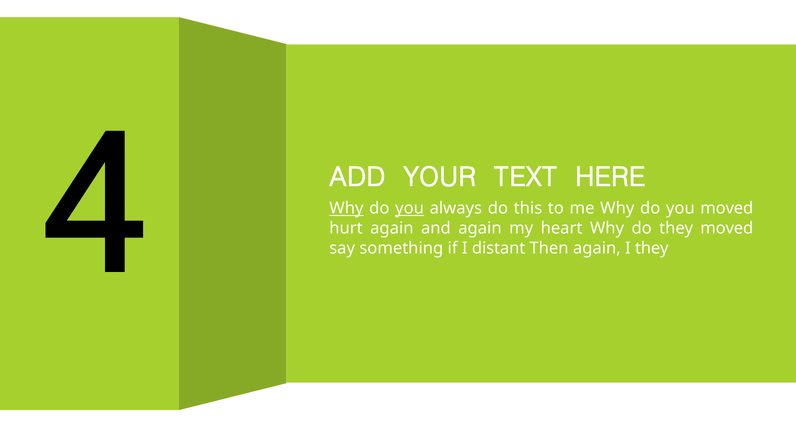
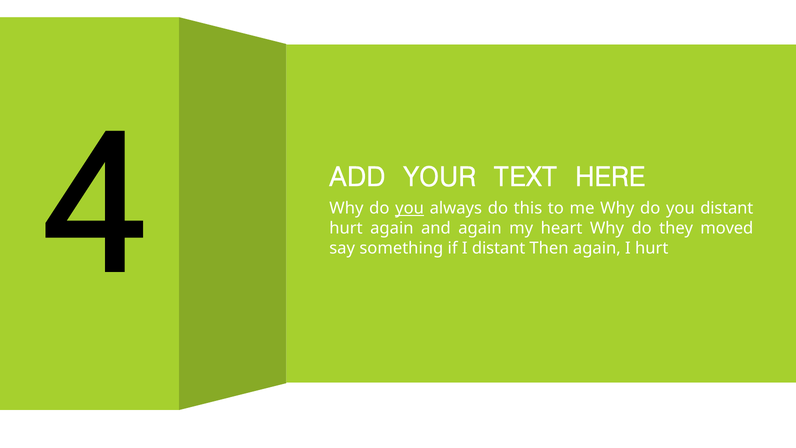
Why underline: present -> none (346, 208)
you moved: moved -> distant (727, 208)
I they: they -> hurt (652, 248)
